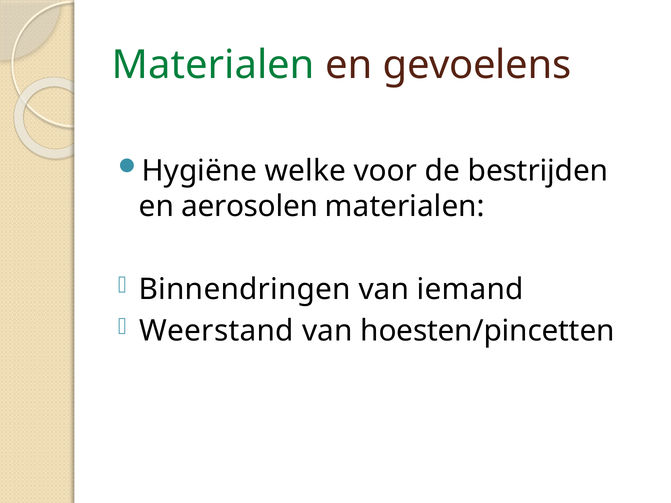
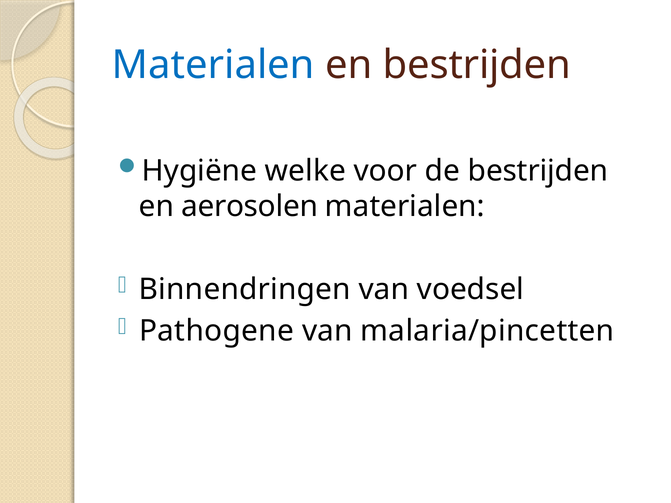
Materialen colour: green -> blue (213, 65)
en gevoelens: gevoelens -> bestrijden (477, 65)
iemand: iemand -> voedsel (470, 290)
Weerstand: Weerstand -> Pathogene (216, 331)
hoesten/pincetten: hoesten/pincetten -> malaria/pincetten (487, 331)
